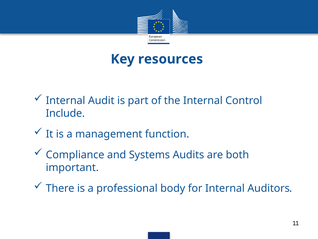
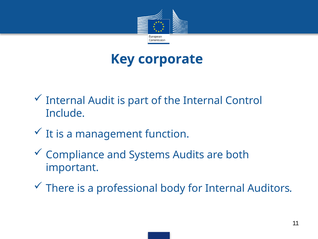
resources: resources -> corporate (171, 59)
